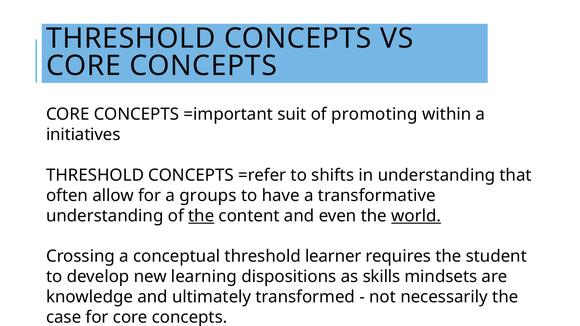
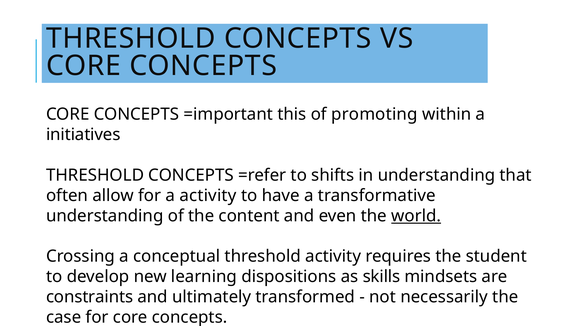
suit: suit -> this (292, 114)
a groups: groups -> activity (208, 196)
the underline: present -> none (201, 216)
threshold learner: learner -> activity (333, 257)
knowledge: knowledge -> constraints (90, 297)
